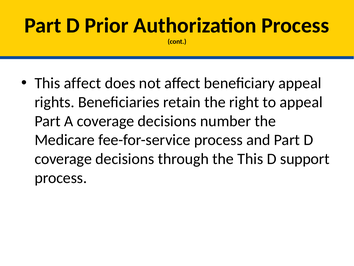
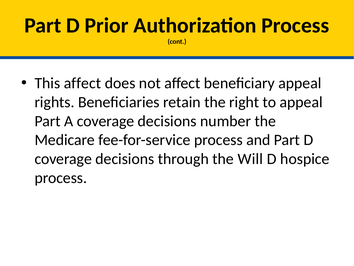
the This: This -> Will (250, 159)
support: support -> hospice (305, 159)
